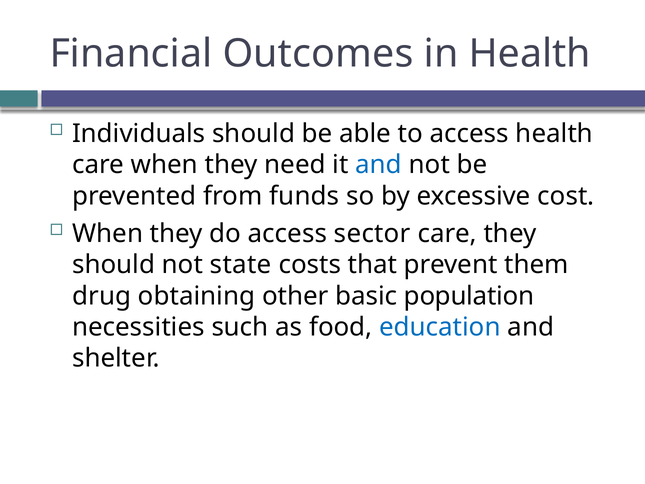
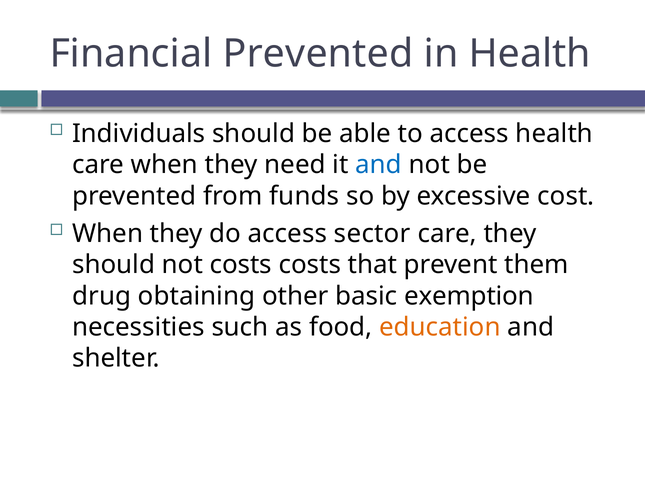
Financial Outcomes: Outcomes -> Prevented (318, 54)
not state: state -> costs (241, 265)
population: population -> exemption (469, 296)
education colour: blue -> orange (440, 327)
